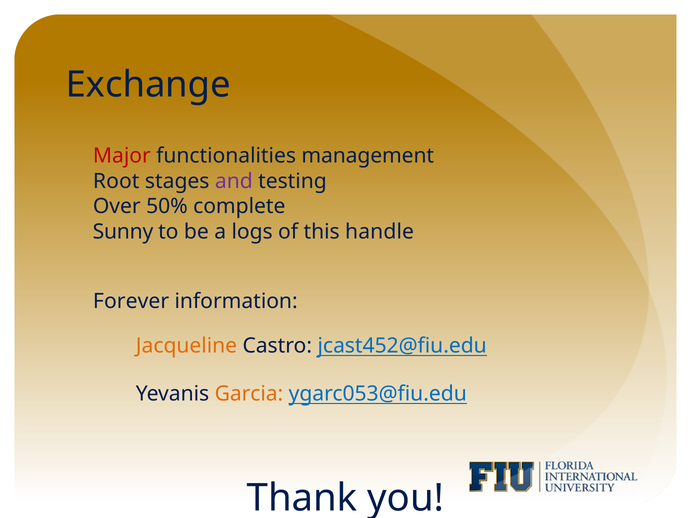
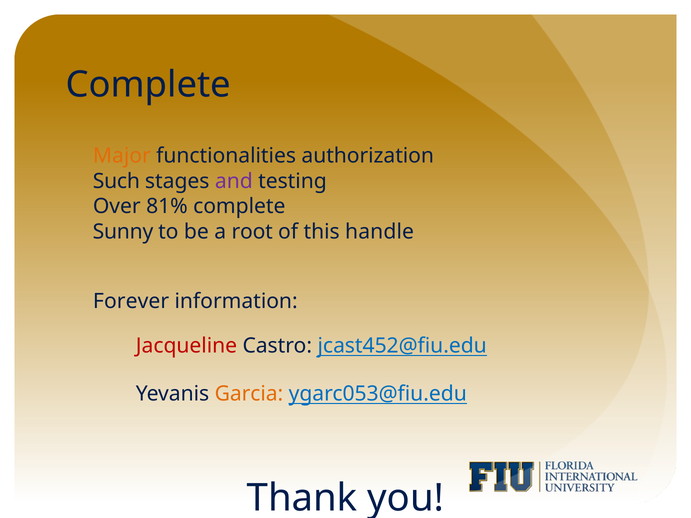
Exchange: Exchange -> Complete (148, 85)
Major colour: red -> orange (122, 156)
management: management -> authorization (368, 156)
Root: Root -> Such (116, 181)
50%: 50% -> 81% (167, 206)
logs: logs -> root (252, 232)
Jacqueline colour: orange -> red (186, 346)
